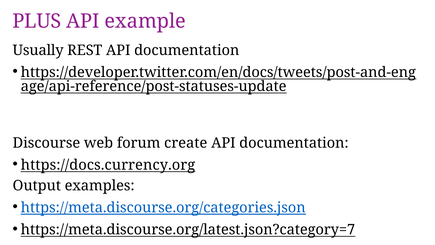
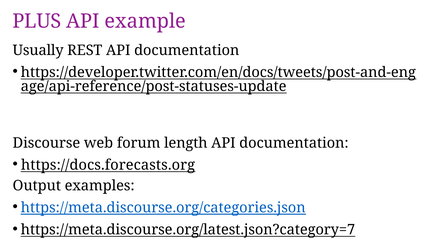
create: create -> length (186, 143)
https://docs.currency.org: https://docs.currency.org -> https://docs.forecasts.org (108, 165)
